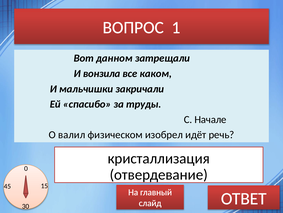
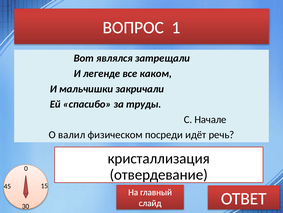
данном: данном -> являлся (114, 58)
вонзила: вонзила -> легенде (101, 73)
изобрел: изобрел -> посреди (164, 134)
